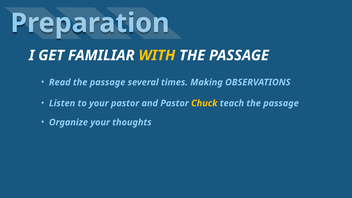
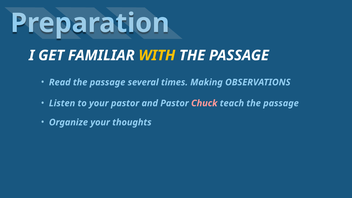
Chuck colour: yellow -> pink (204, 103)
